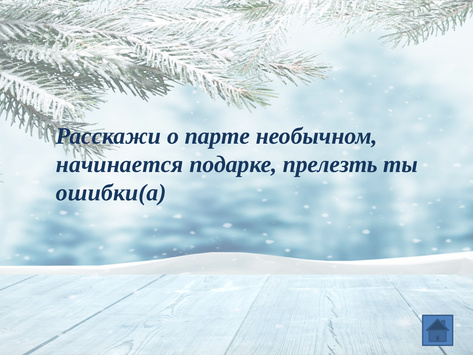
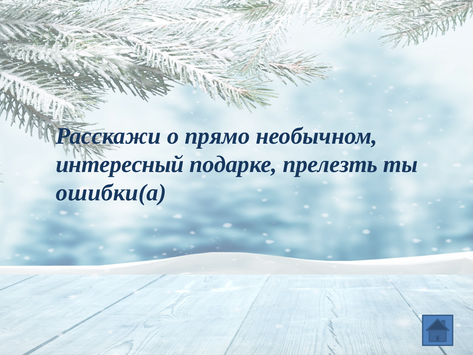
парте: парте -> прямо (217, 136)
начинается: начинается -> интересный (120, 164)
